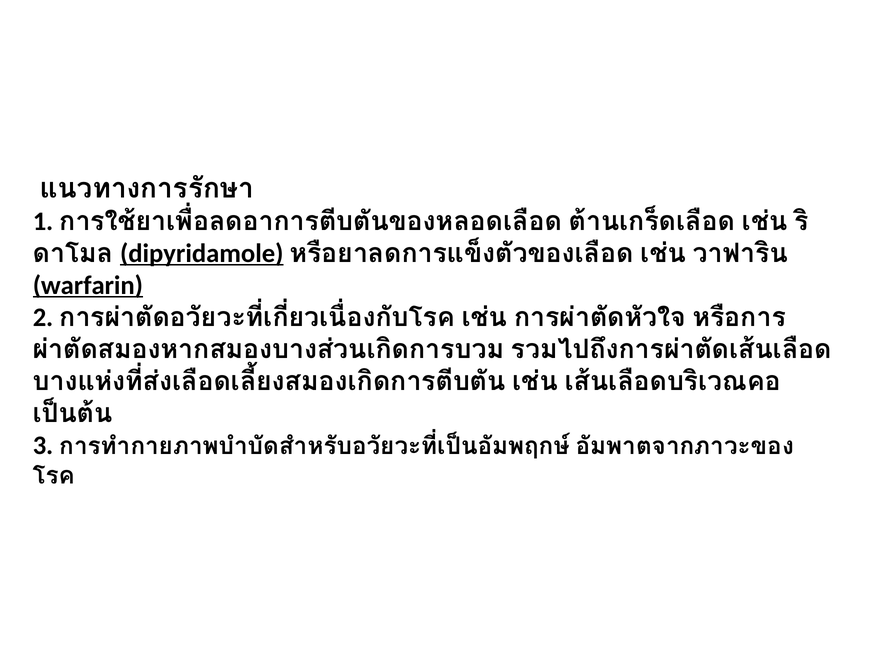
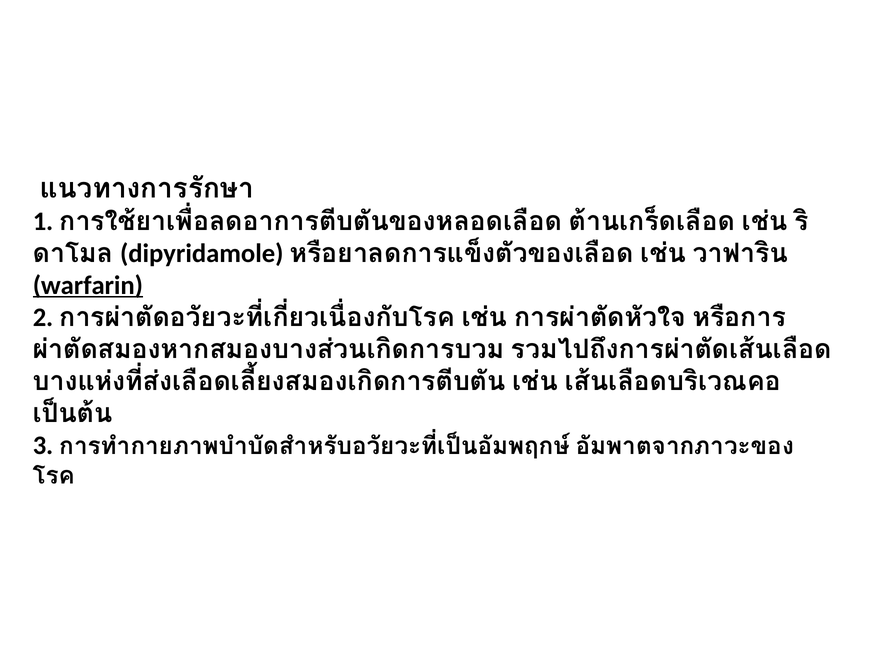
dipyridamole underline: present -> none (202, 253)
